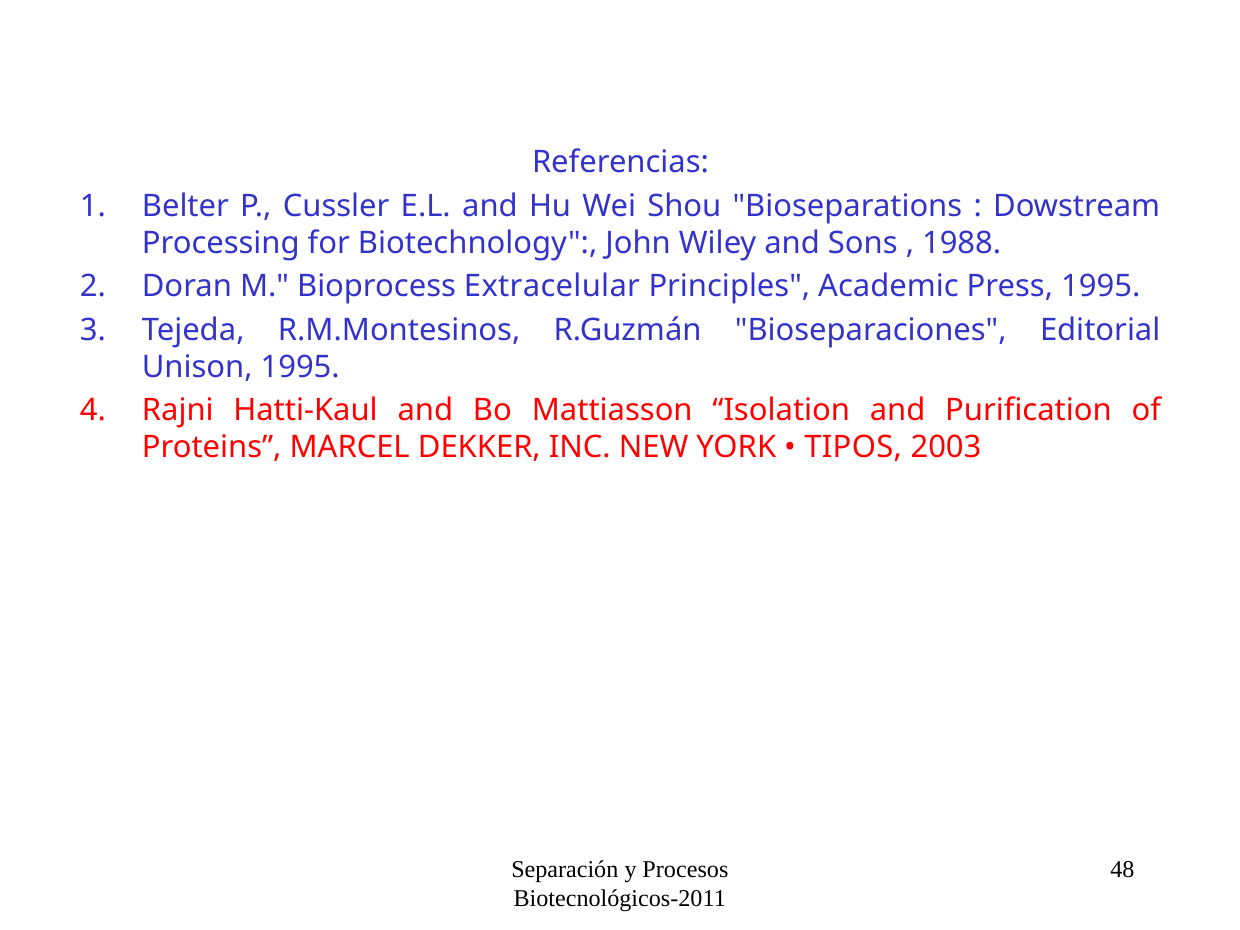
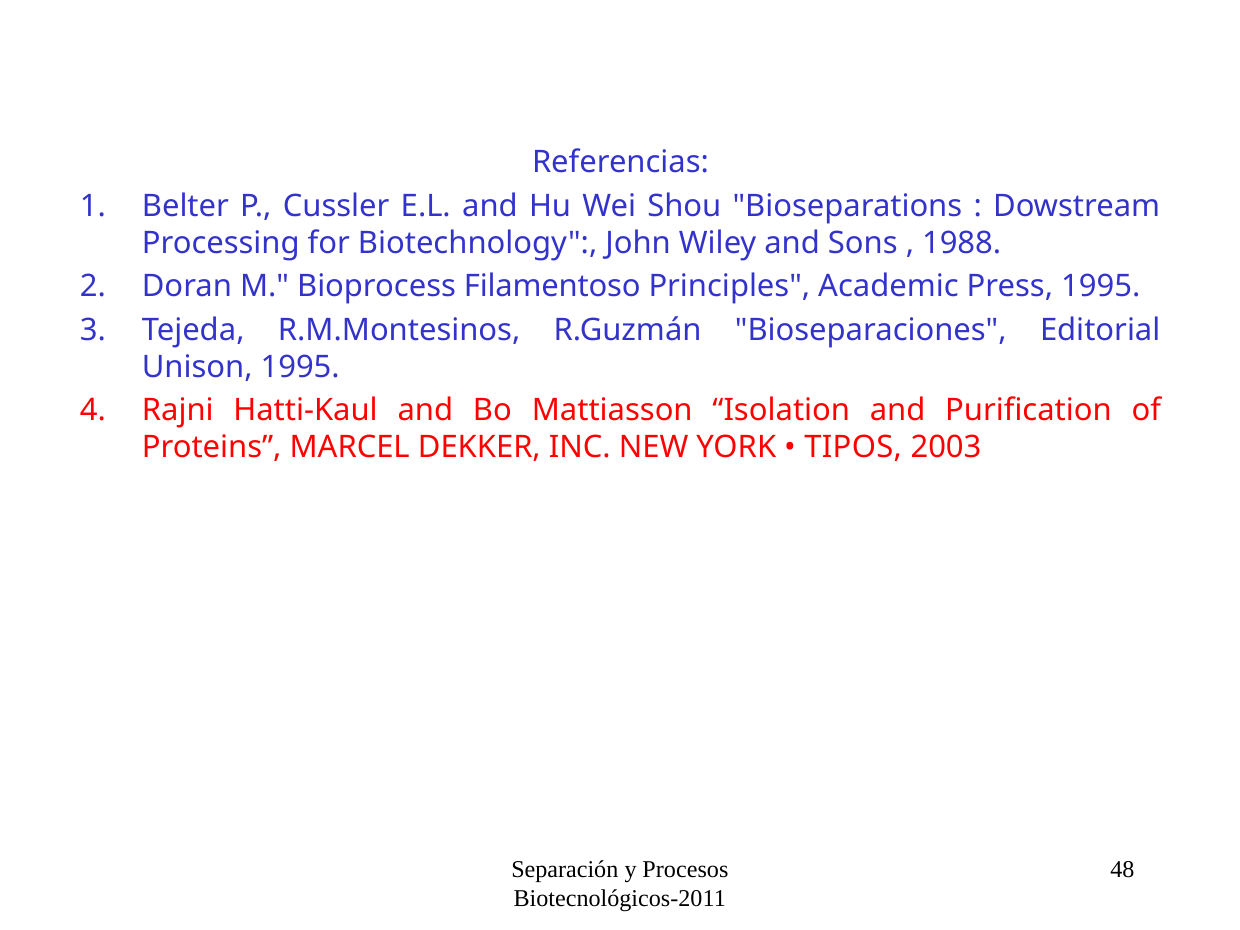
Extracelular: Extracelular -> Filamentoso (552, 286)
